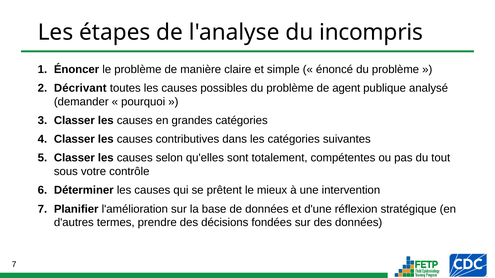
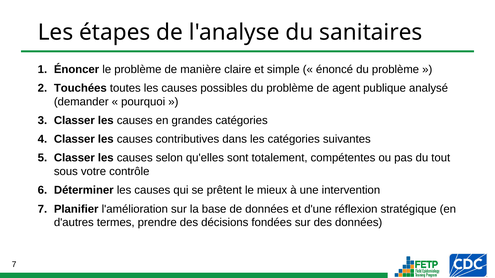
incompris: incompris -> sanitaires (371, 33)
Décrivant: Décrivant -> Touchées (80, 88)
